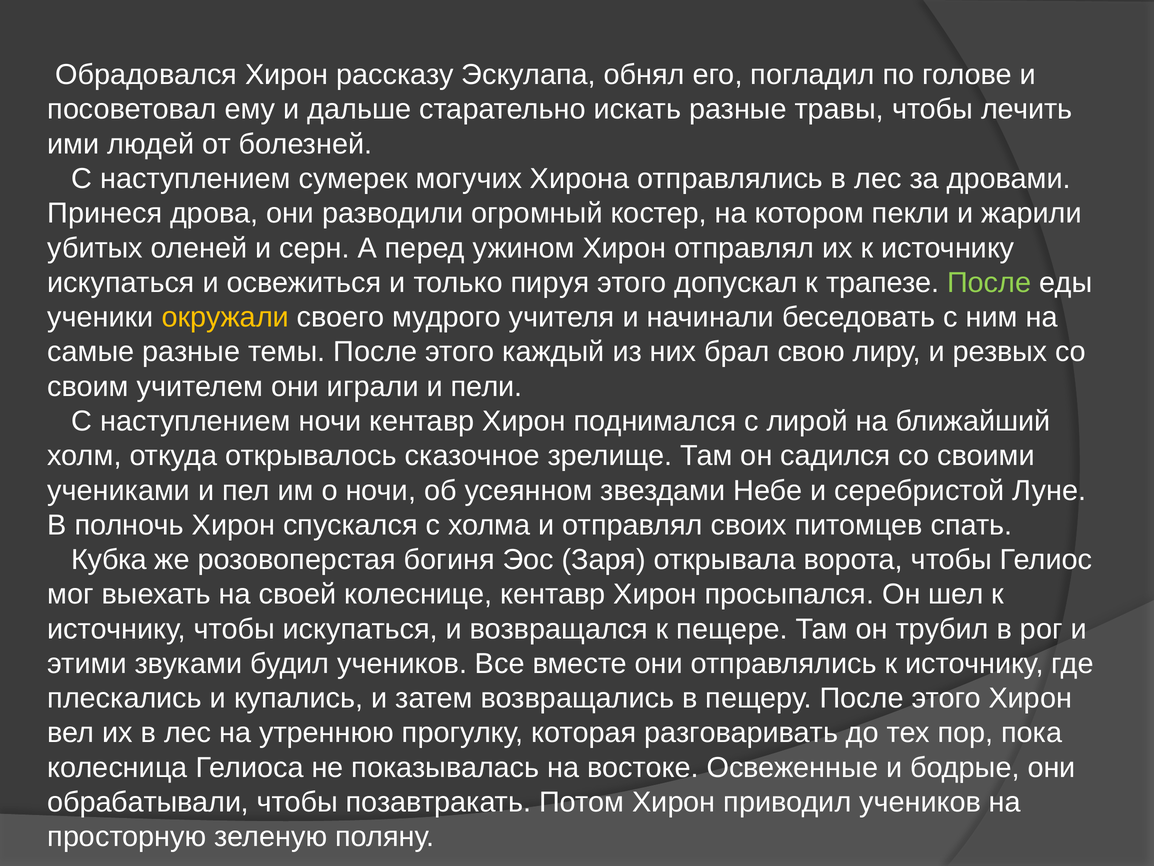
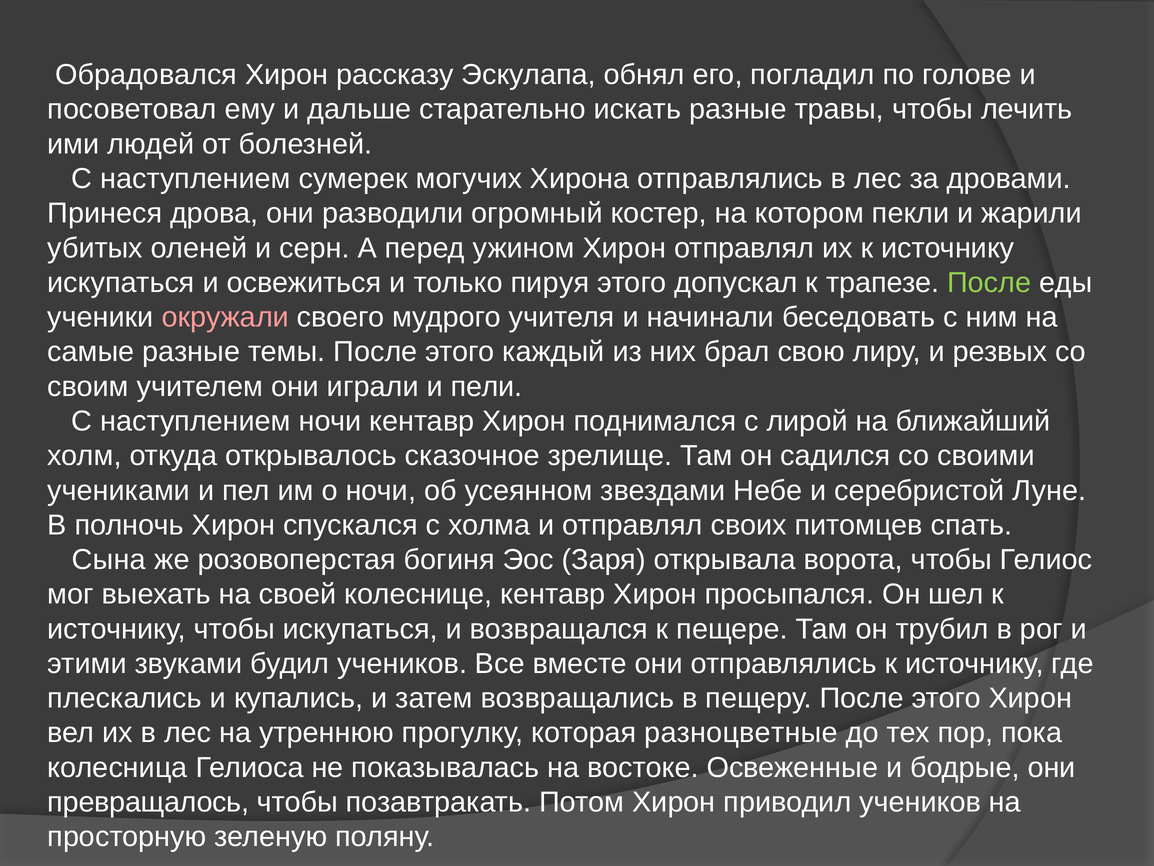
окружали colour: yellow -> pink (225, 317)
Кубка: Кубка -> Сына (109, 559)
разговаривать: разговаривать -> разноцветные (741, 733)
обрабатывали: обрабатывали -> превращалось (148, 802)
